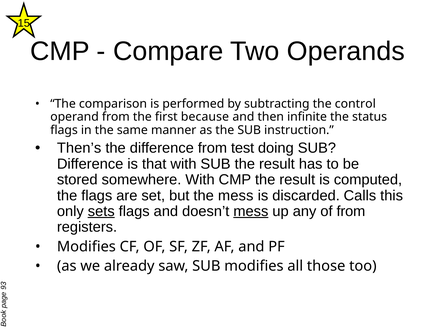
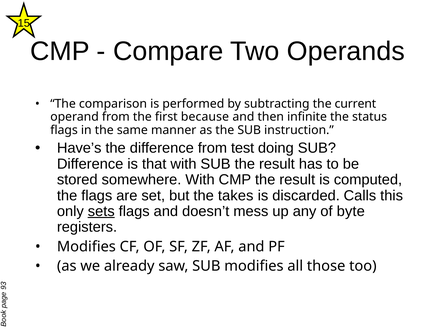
control: control -> current (355, 104)
Then’s: Then’s -> Have’s (79, 148)
the mess: mess -> takes (236, 196)
mess underline: present -> none (251, 211)
of from: from -> byte (351, 211)
